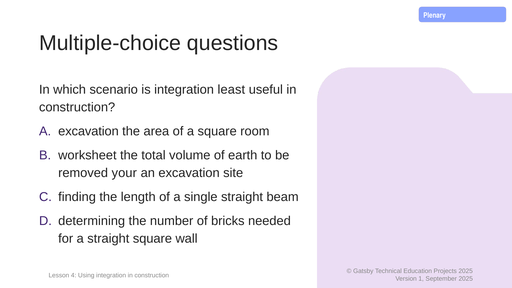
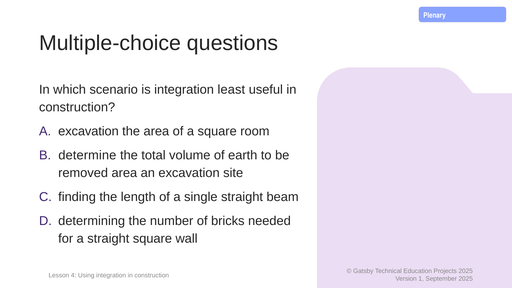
worksheet: worksheet -> determine (87, 155)
removed your: your -> area (124, 173)
